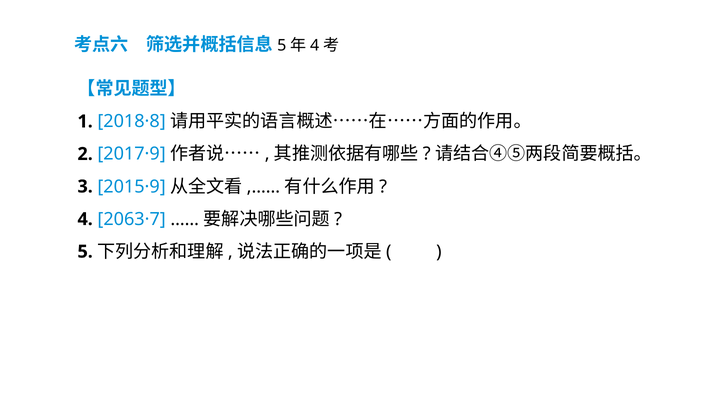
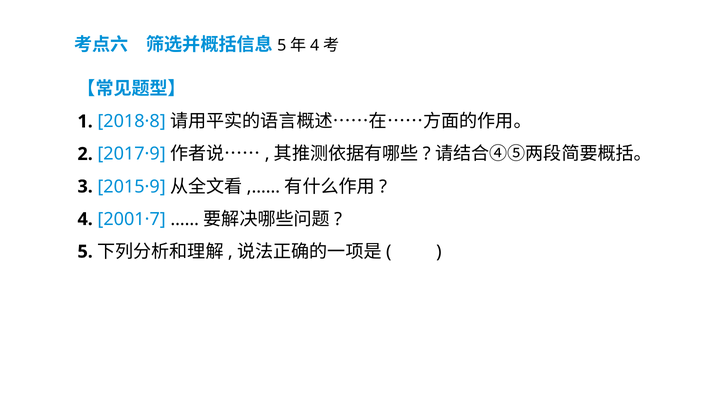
2063·7: 2063·7 -> 2001·7 (132, 219)
